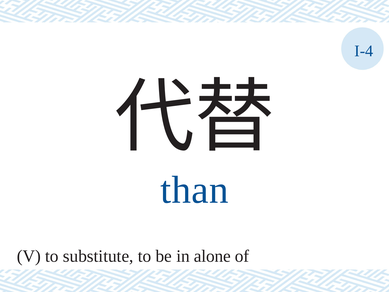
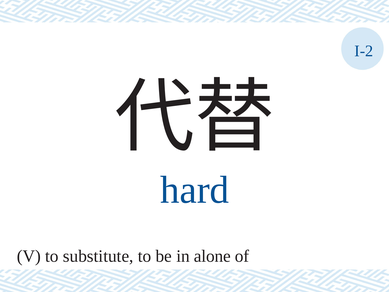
I-4: I-4 -> I-2 (364, 51)
than: than -> hard (195, 190)
